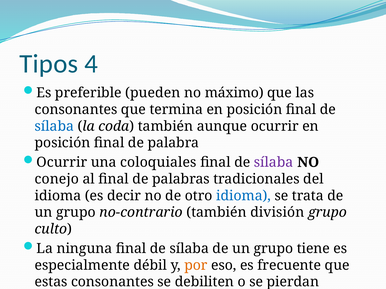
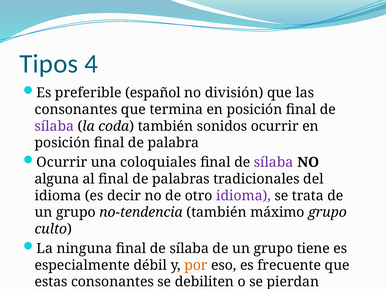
pueden: pueden -> español (153, 93)
máximo: máximo -> división (234, 93)
sílaba colour: blue -> purple (54, 126)
aunque: aunque -> sonidos (222, 126)
conejo: conejo -> alguna (57, 179)
idioma colour: blue -> purple (244, 196)
no-contrario: no-contrario -> no-tendencia (141, 213)
división: división -> máximo (277, 213)
